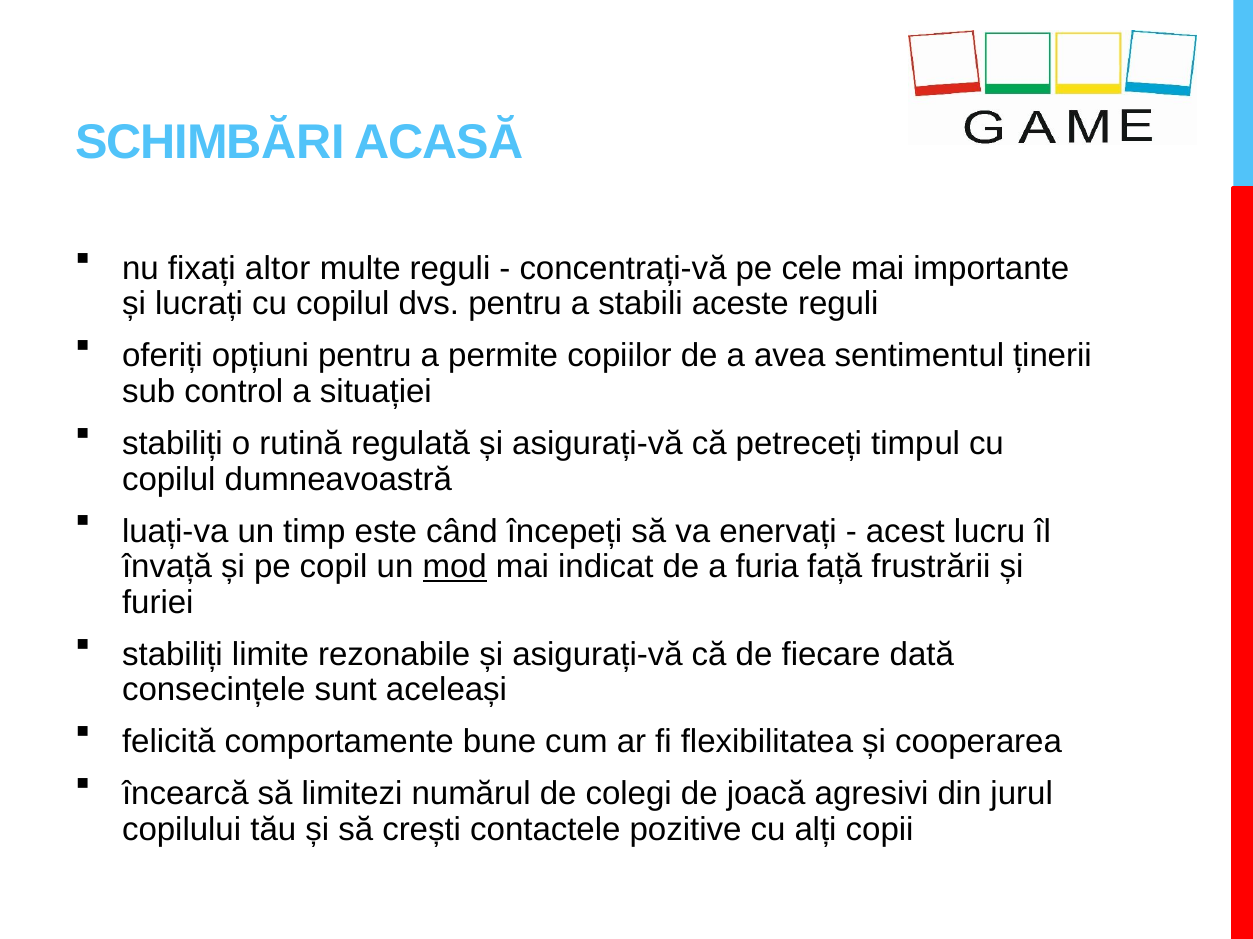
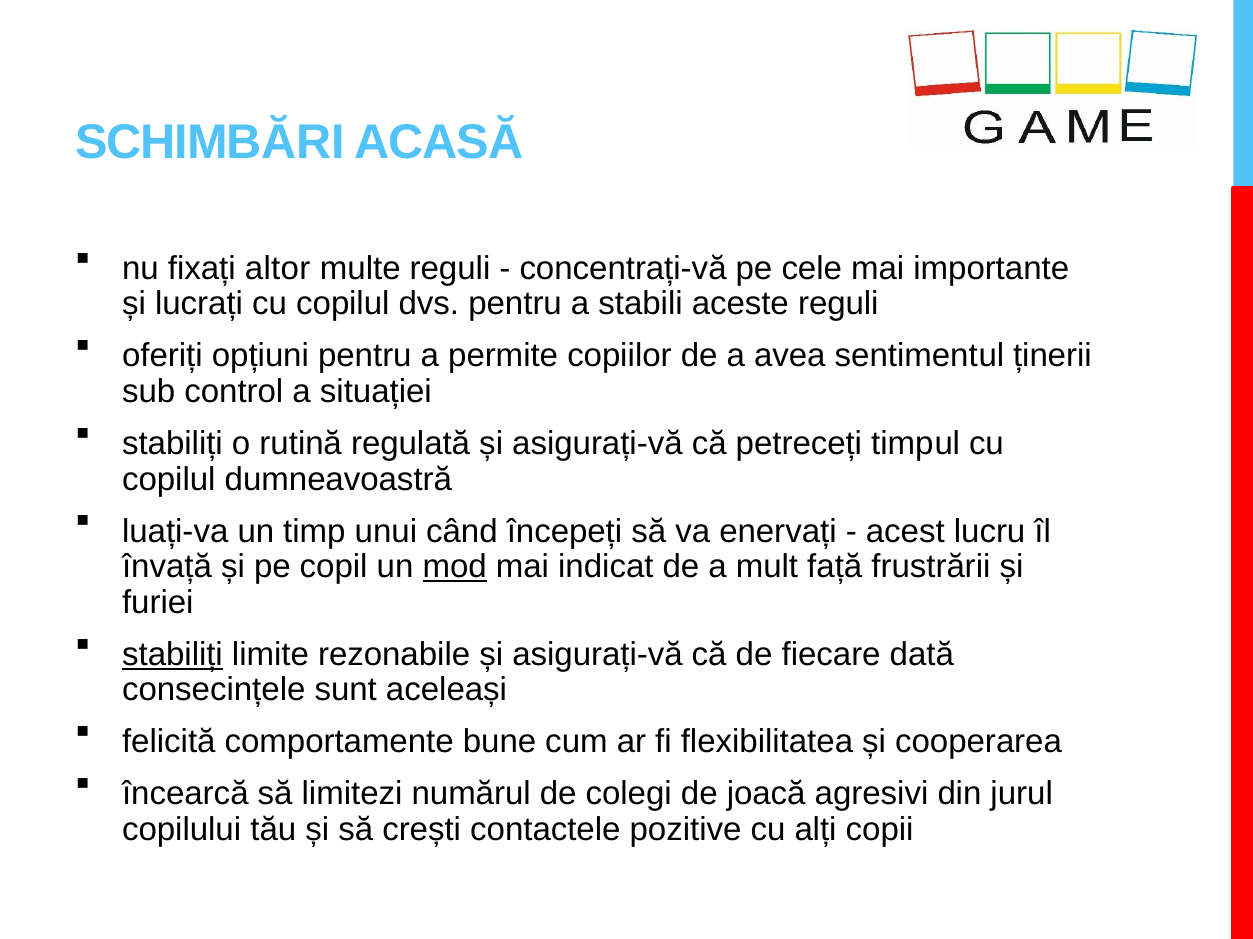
este: este -> unui (386, 532)
furia: furia -> mult (767, 567)
stabiliți underline: none -> present (173, 655)
